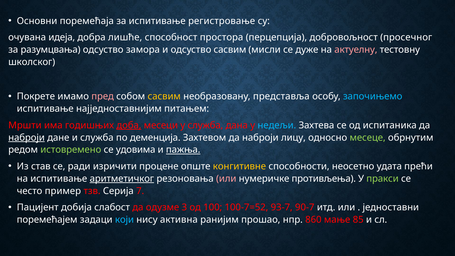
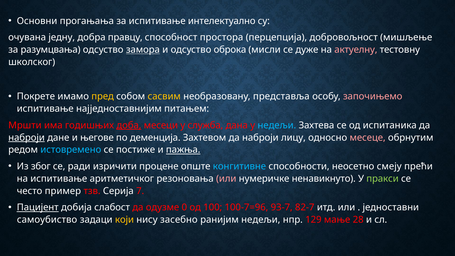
поремећаја: поремећаја -> прогањања (87, 21)
регистровање: регистровање -> интелектуално (222, 21)
идеја: идеја -> једну (62, 37)
лишће: лишће -> правцу (125, 37)
просечног: просечног -> мишљење (406, 37)
замора underline: none -> present (143, 50)
одсуство сасвим: сасвим -> оброка (230, 50)
пред colour: pink -> yellow (103, 96)
започињемо colour: light blue -> pink (373, 96)
и служба: служба -> његове (97, 138)
месеце colour: light green -> pink (368, 138)
истовремено colour: light green -> light blue (71, 150)
удовима: удовима -> постиже (136, 150)
став: став -> због (41, 166)
конгитивне colour: yellow -> light blue (239, 166)
удата: удата -> смеју (389, 166)
аритметичког underline: present -> none (122, 179)
противљења: противљења -> ненавикнуто (324, 179)
Пацијент underline: none -> present (38, 207)
3: 3 -> 0 (184, 207)
100-7=52: 100-7=52 -> 100-7=96 (246, 207)
90-7: 90-7 -> 82-7 (305, 207)
поремећајем: поремећајем -> самоубиство (47, 220)
који colour: light blue -> yellow (124, 220)
активна: активна -> засебно (179, 220)
ранијим прошао: прошао -> недељи (261, 220)
860: 860 -> 129 (313, 220)
85: 85 -> 28 (358, 220)
